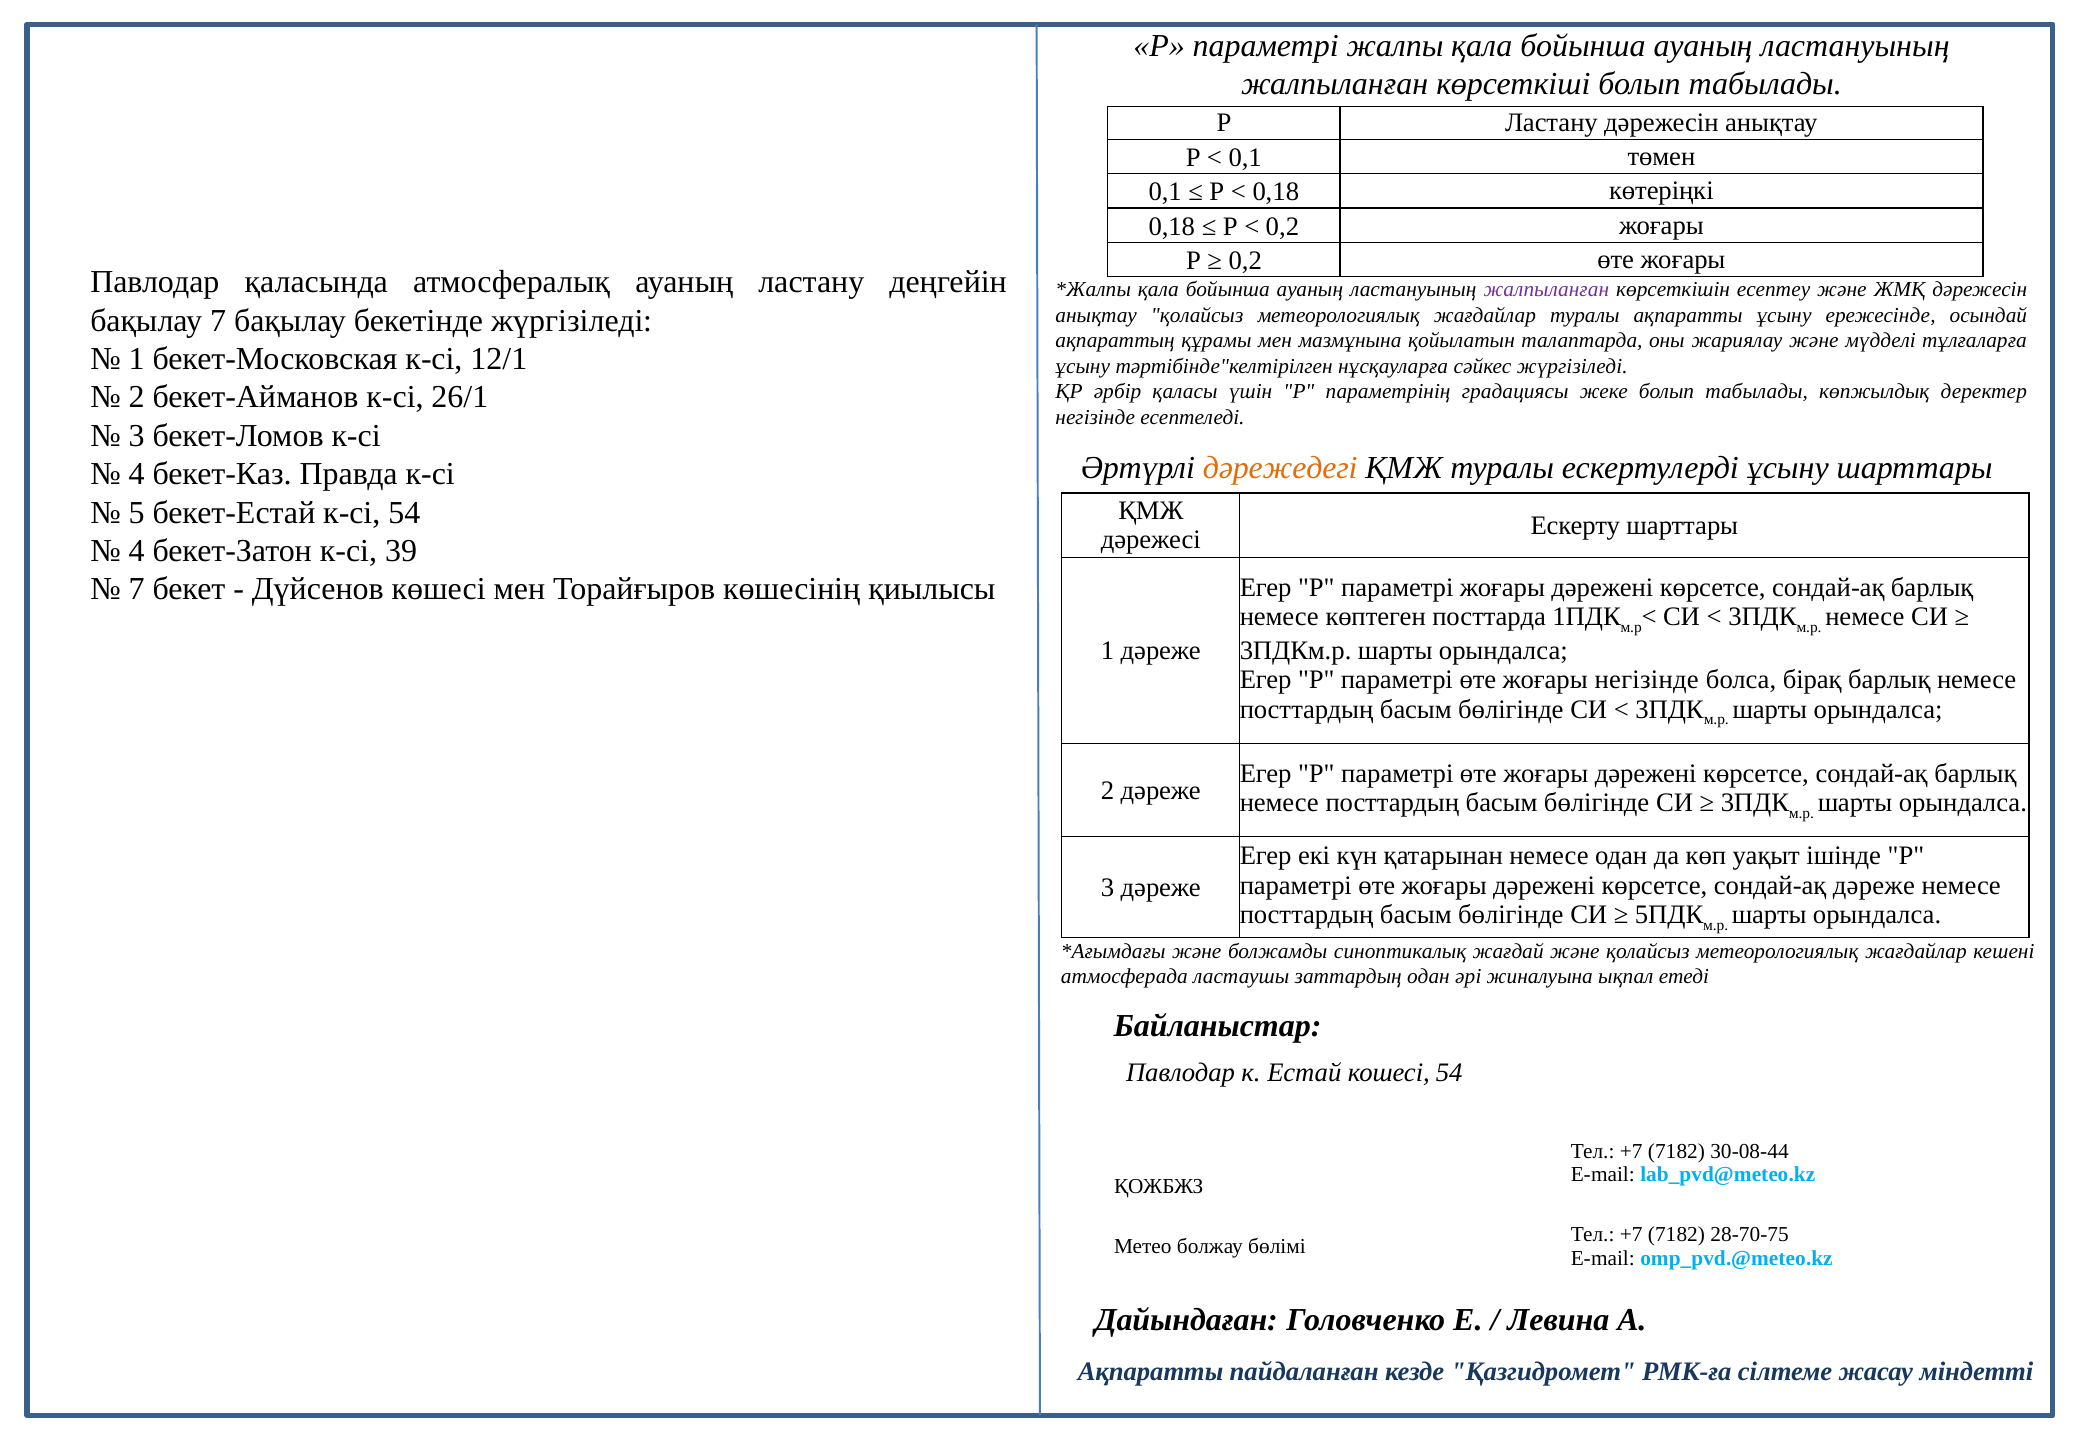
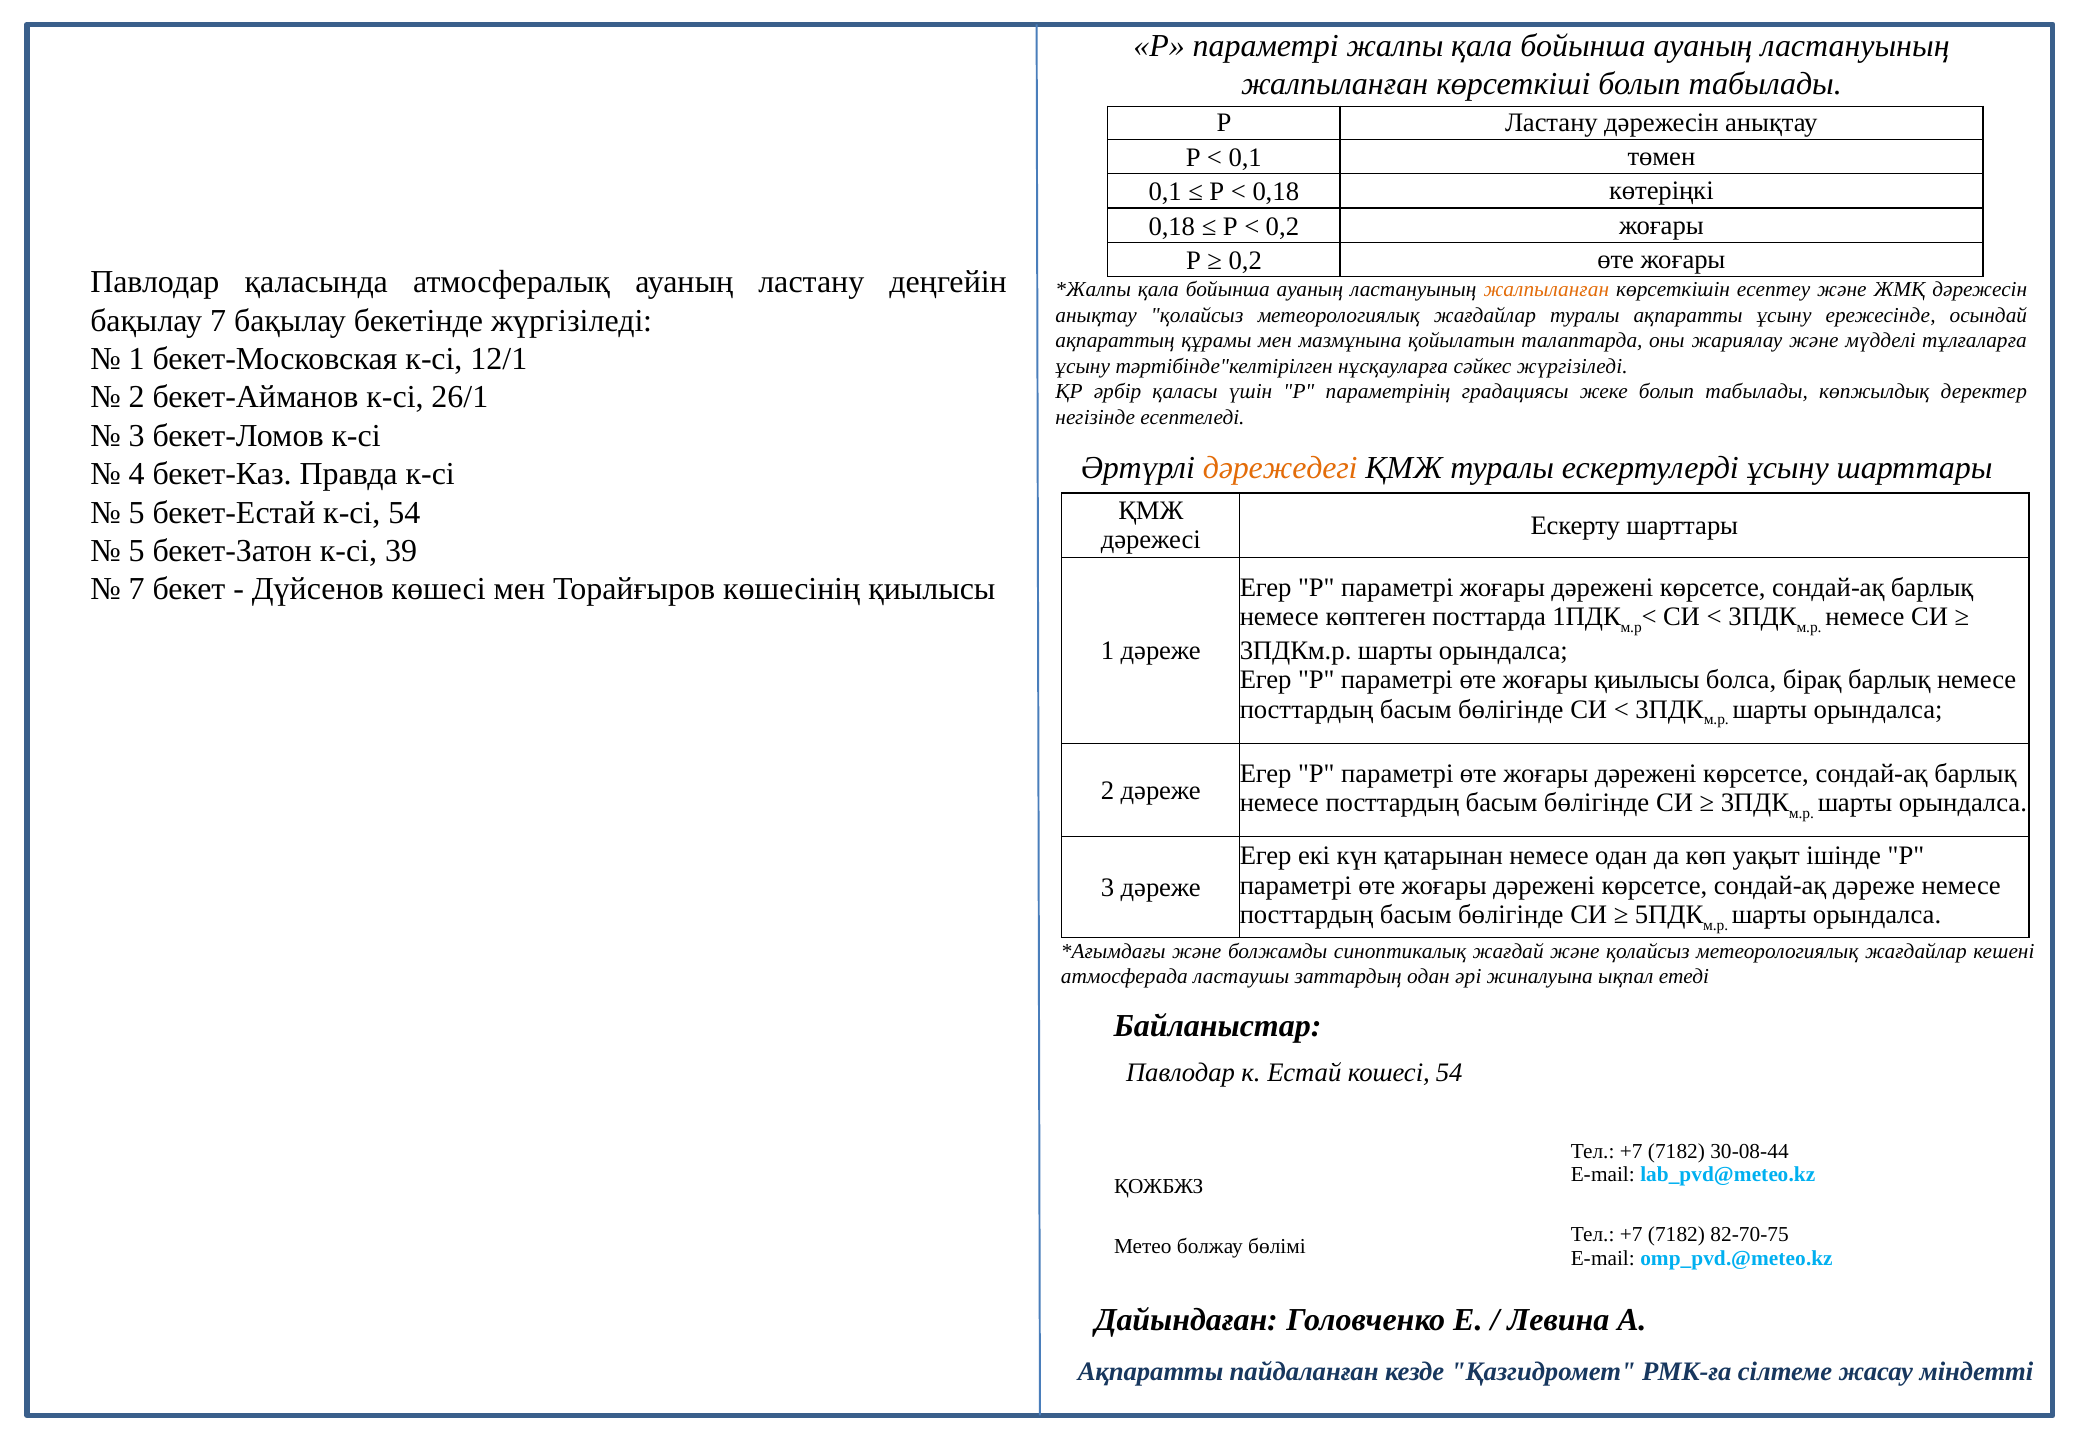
жалпыланған colour: purple -> orange (1546, 289)
4: 4 -> 5 (137, 551)
жоғары негізінде: негізінде -> қиылысы (1647, 680)
28-70-75: 28-70-75 -> 82-70-75 (1750, 1234)
